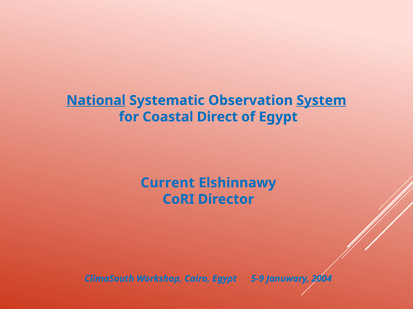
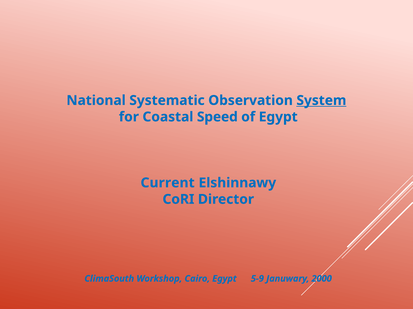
National underline: present -> none (96, 101)
Direct: Direct -> Speed (217, 117)
2004: 2004 -> 2000 (322, 279)
